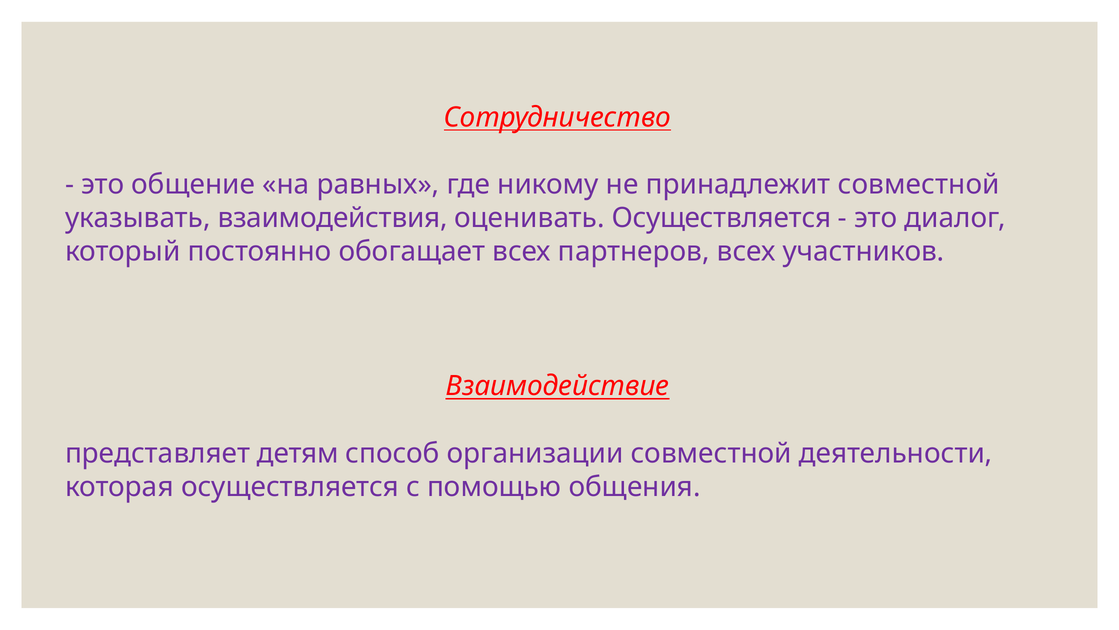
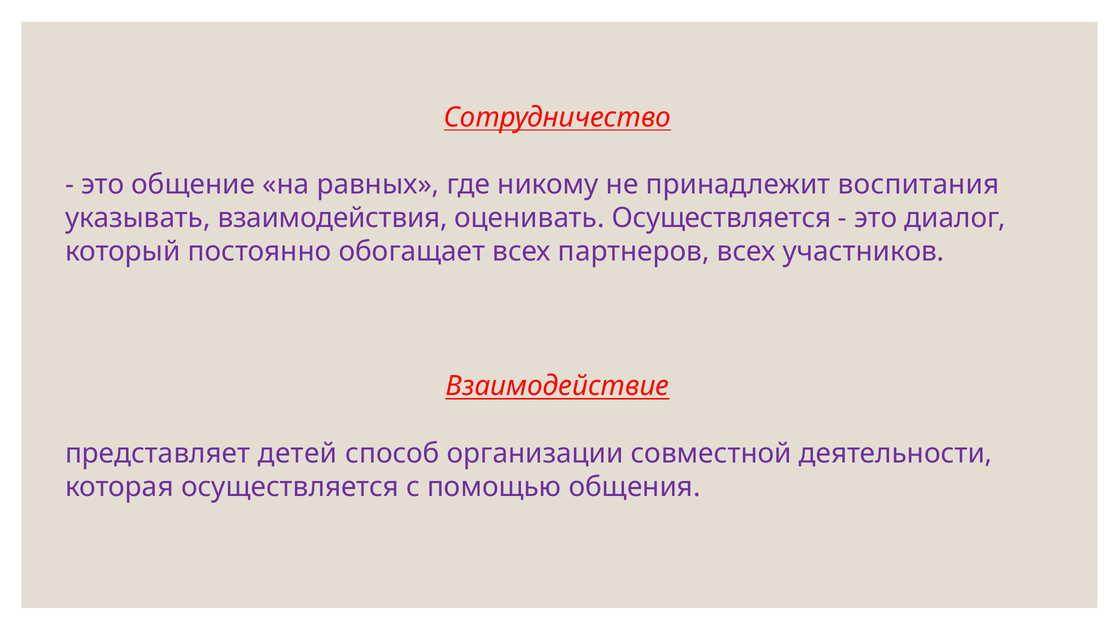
принадлежит совместной: совместной -> воспитания (919, 184)
детям: детям -> детей (298, 453)
